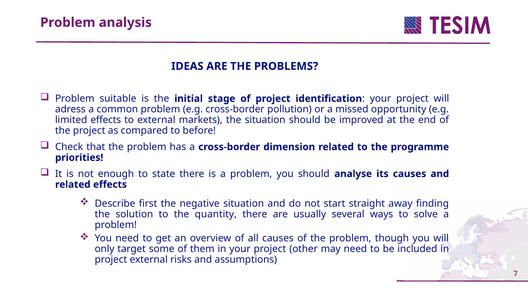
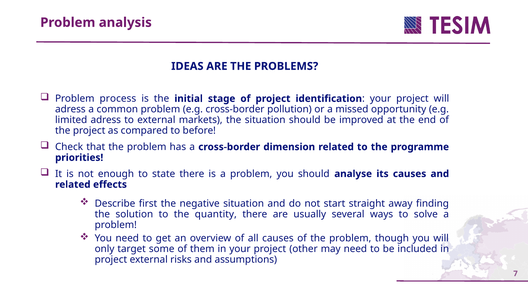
suitable: suitable -> process (118, 99)
limited effects: effects -> adress (106, 120)
